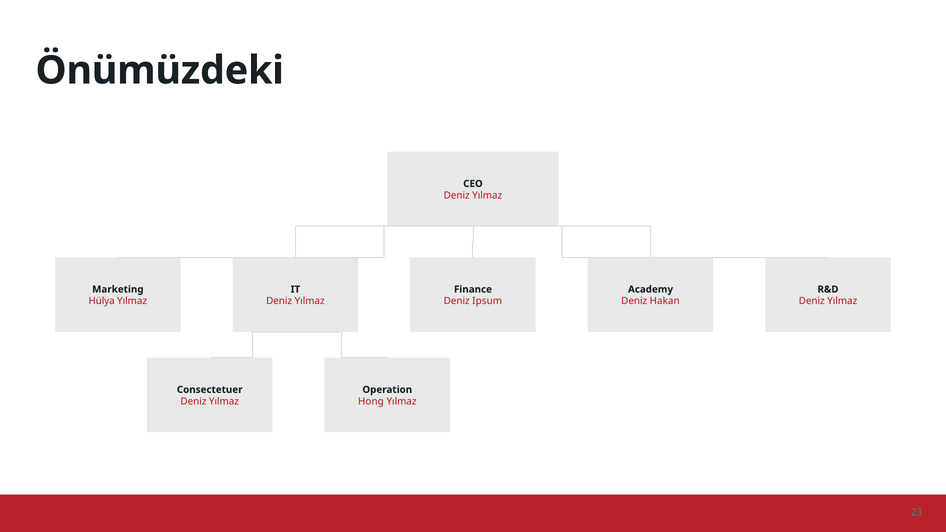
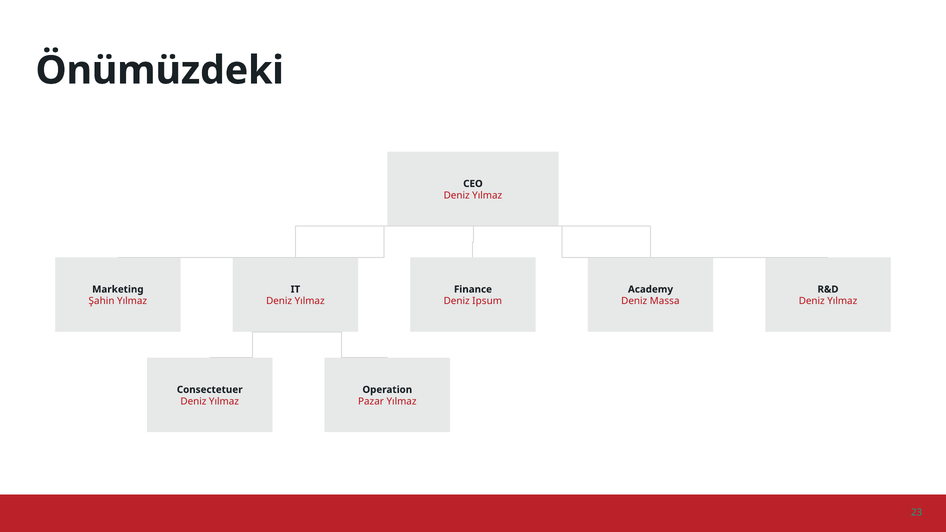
Hülya: Hülya -> Şahin (102, 301)
Hakan: Hakan -> Massa (665, 301)
Hong: Hong -> Pazar (371, 402)
